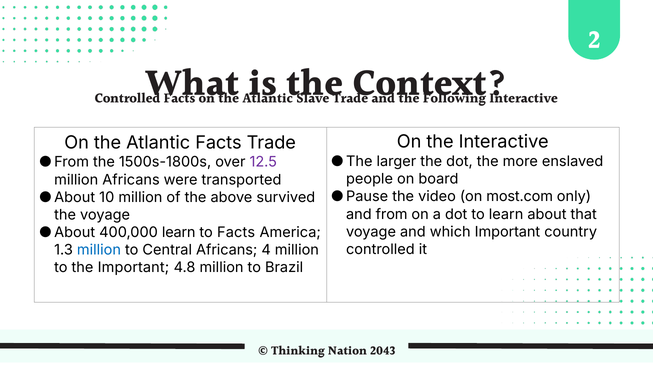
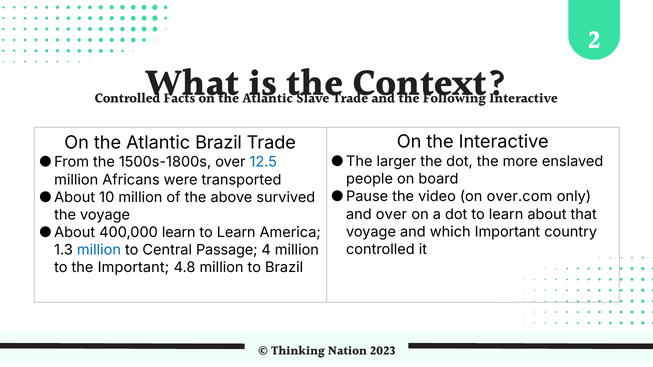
Atlantic Facts: Facts -> Brazil (218, 143)
12.5 colour: purple -> blue (263, 162)
most.com: most.com -> over.com (520, 197)
and from: from -> over (391, 214)
Facts: Facts -> Learn (236, 233)
Central Africans: Africans -> Passage (227, 250)
2043: 2043 -> 2023 (383, 352)
